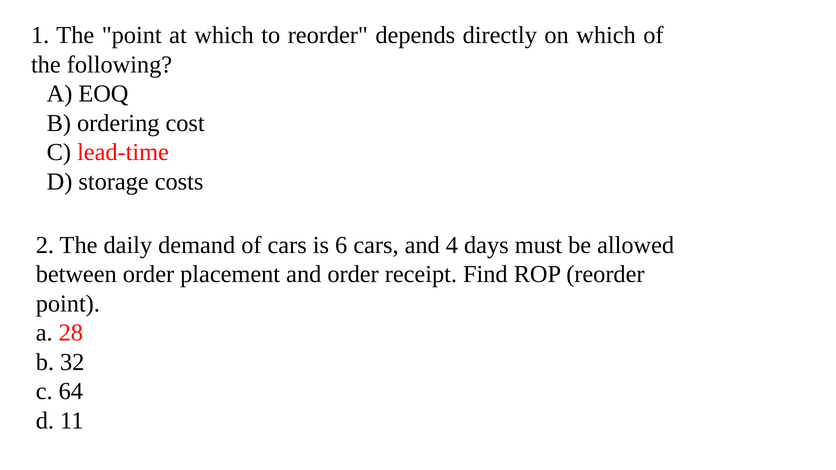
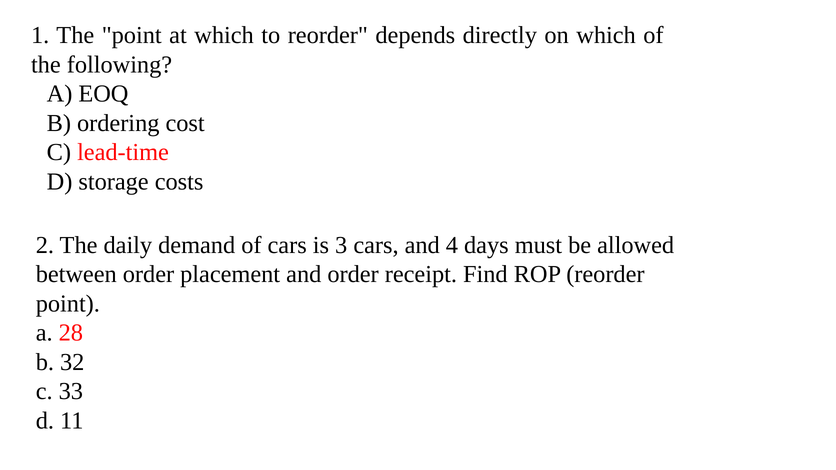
6: 6 -> 3 (341, 245)
64: 64 -> 33 (71, 392)
